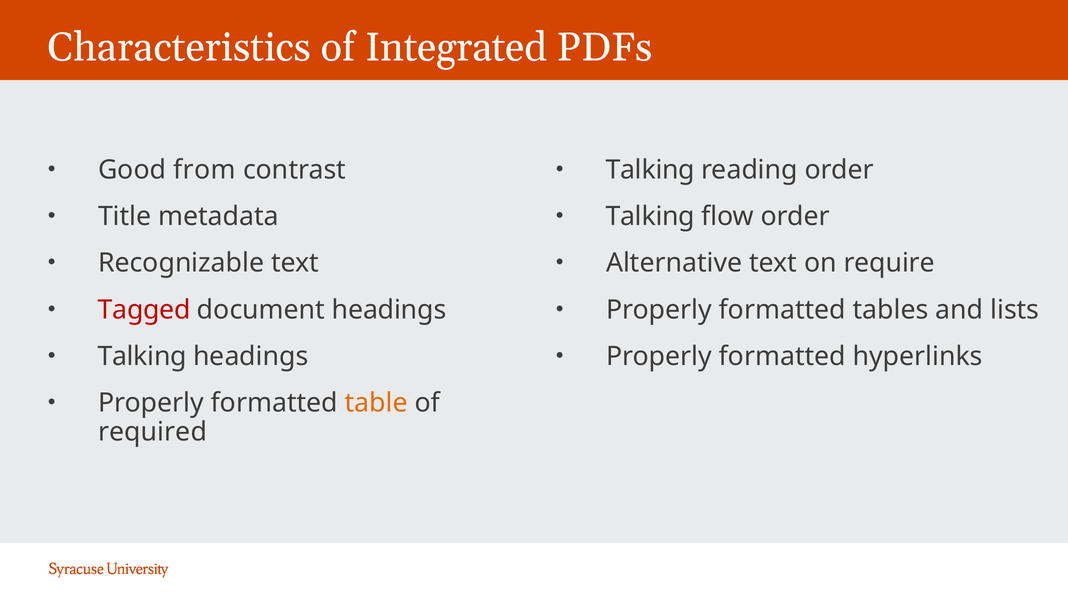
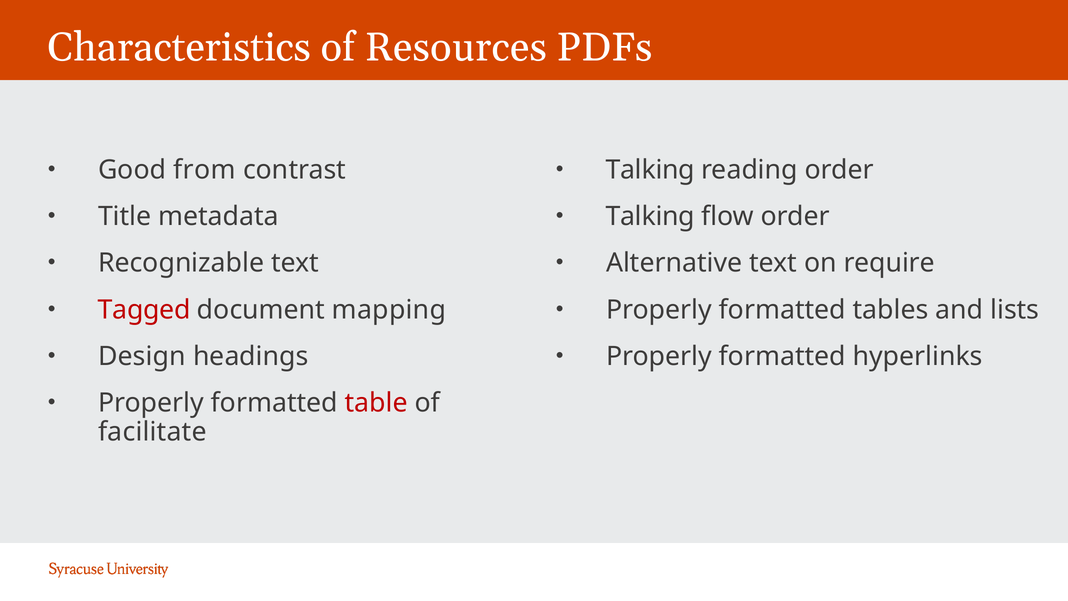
Integrated: Integrated -> Resources (456, 48)
document headings: headings -> mapping (389, 310)
Talking: Talking -> Design (142, 356)
table colour: orange -> red (376, 403)
required: required -> facilitate (152, 432)
